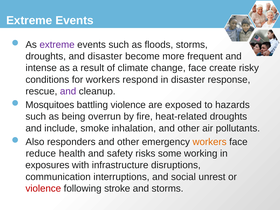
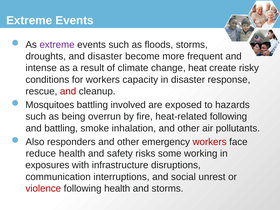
change face: face -> heat (197, 68)
respond: respond -> capacity (140, 80)
and colour: purple -> red (68, 91)
battling violence: violence -> involved (128, 105)
heat-related droughts: droughts -> following (228, 117)
and include: include -> battling (61, 128)
workers colour: orange -> red (210, 142)
following stroke: stroke -> health (117, 188)
